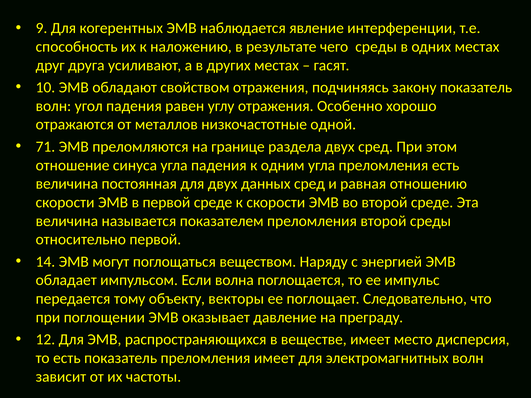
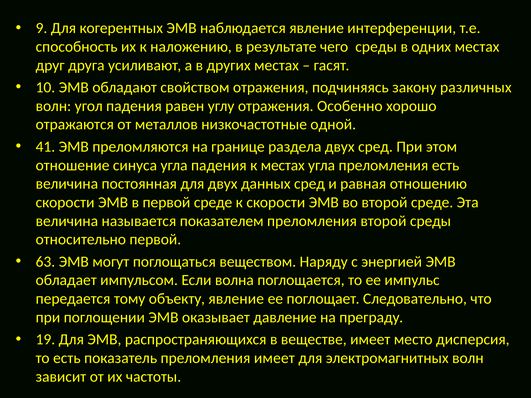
закону показатель: показатель -> различных (476, 87)
71: 71 -> 41 (45, 147)
к одним: одним -> местах (283, 165)
14: 14 -> 63 (45, 262)
объекту векторы: векторы -> явление (236, 299)
12: 12 -> 19 (45, 340)
